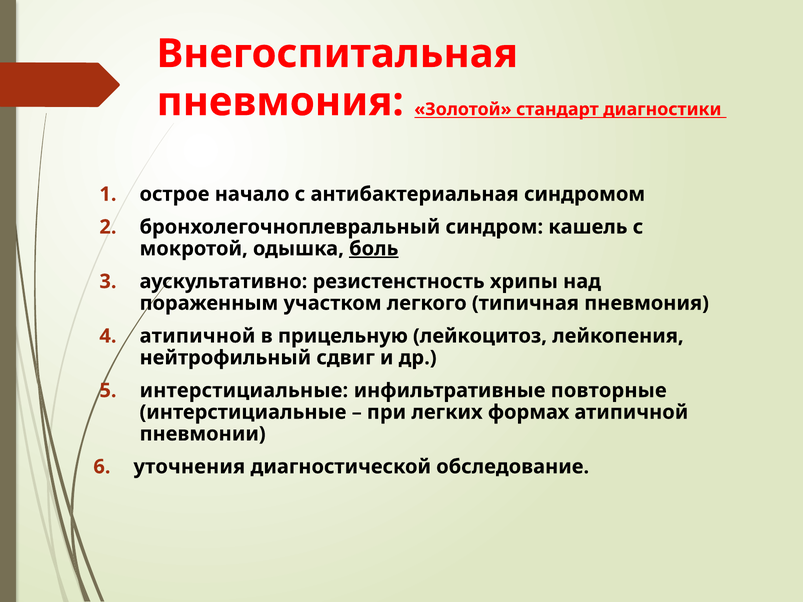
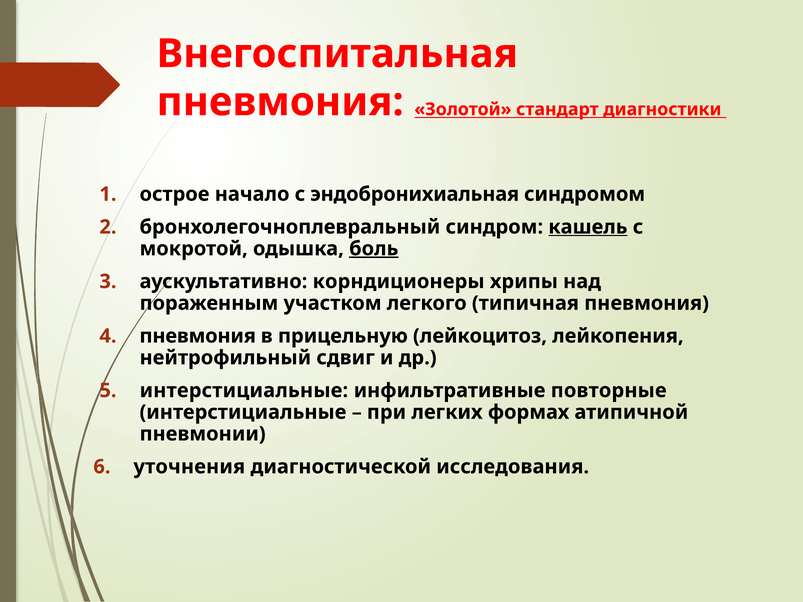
антибактериальная: антибактериальная -> эндобронихиальная (415, 194)
кашель underline: none -> present (588, 227)
резистенстность: резистенстность -> корндиционеры (399, 282)
атипичной: атипичной -> пневмония (198, 336)
обследование: обследование -> исследования (513, 467)
